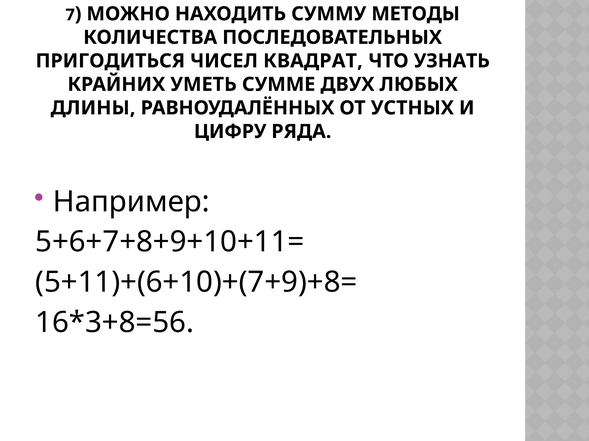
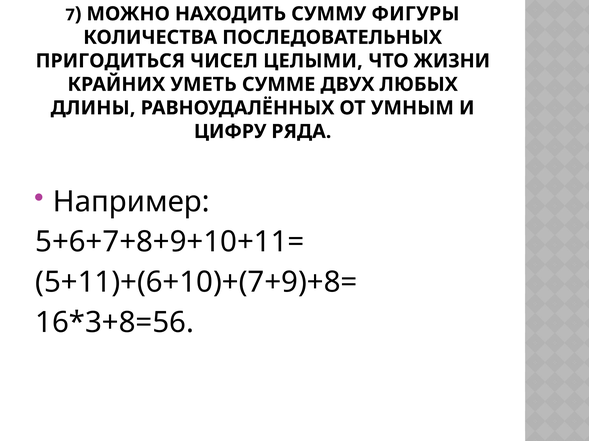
МЕТОДЫ: МЕТОДЫ -> ФИГУРЫ (415, 14)
КВАДРАТ: КВАДРАТ -> ЦЕЛЫМИ (313, 61)
УЗНАТЬ: УЗНАТЬ -> ЖИЗНИ (452, 61)
УСТНЫХ: УСТНЫХ -> УМНЫМ (412, 108)
